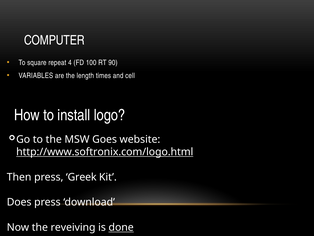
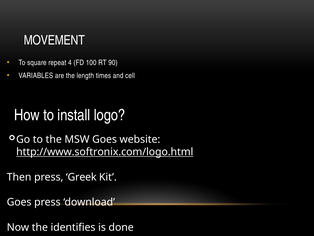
COMPUTER: COMPUTER -> MOVEMENT (54, 40)
Does: Does -> Goes (19, 202)
reveiving: reveiving -> identifies (73, 227)
done underline: present -> none (121, 227)
